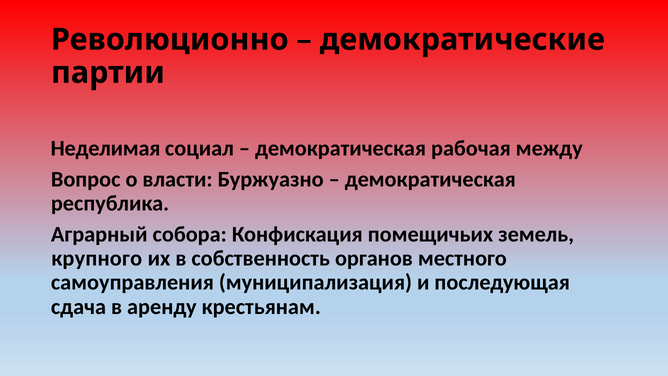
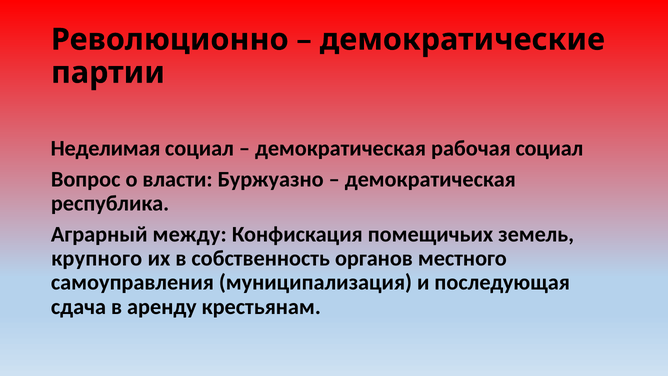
рабочая между: между -> социал (549, 148)
собора: собора -> между (190, 234)
